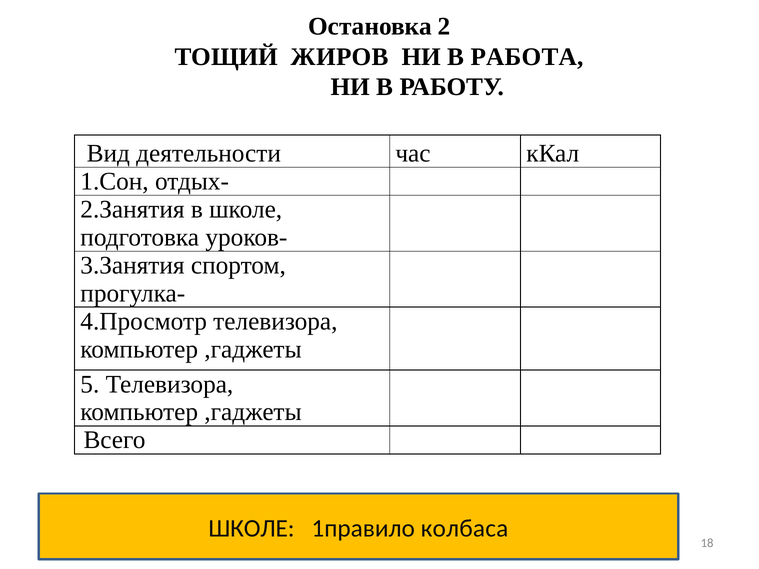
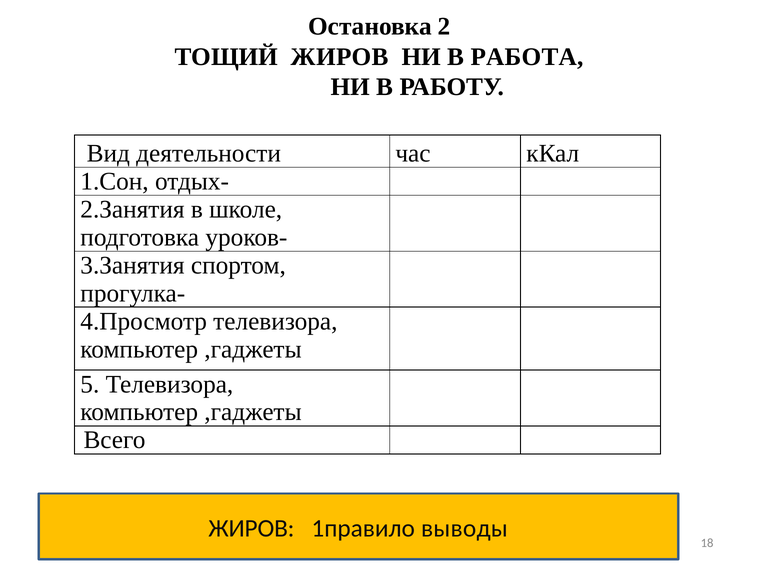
ШКОЛЕ: ШКОЛЕ -> ЖИРОВ (251, 528)
колбаса: колбаса -> выводы (464, 528)
